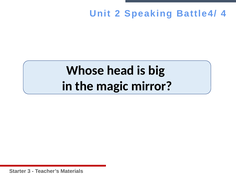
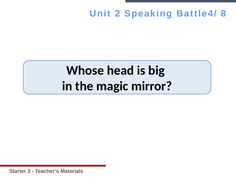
4: 4 -> 8 (224, 14)
